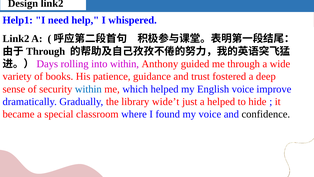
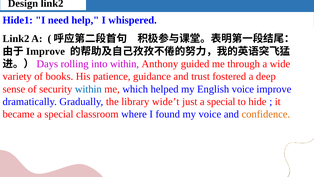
Help1: Help1 -> Hide1 (18, 20)
Through: Through -> Improve (45, 51)
just a helped: helped -> special (221, 101)
confidence colour: black -> orange (266, 114)
